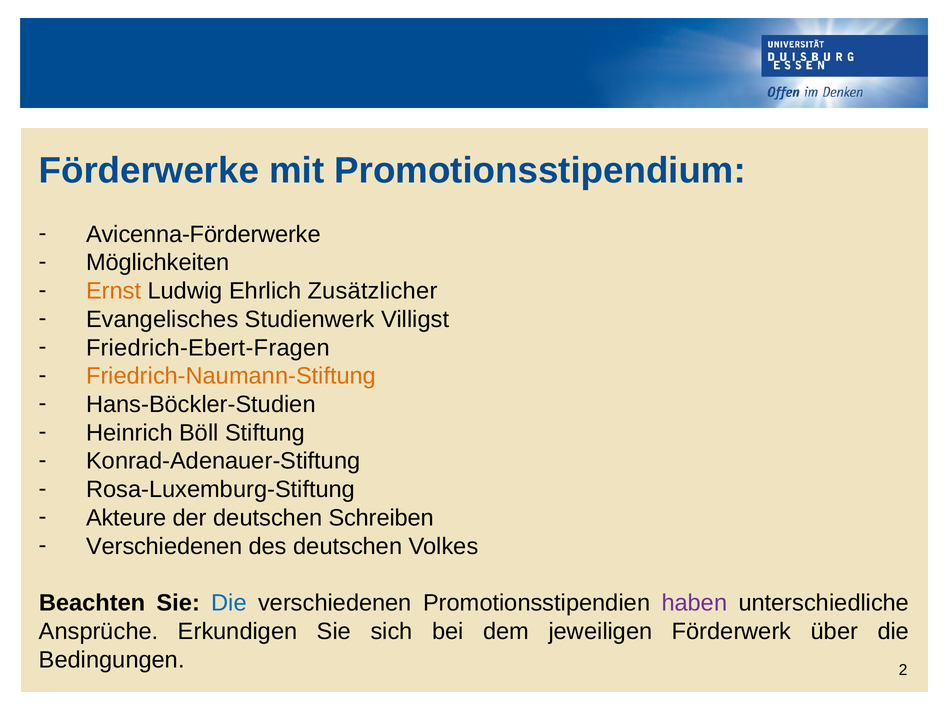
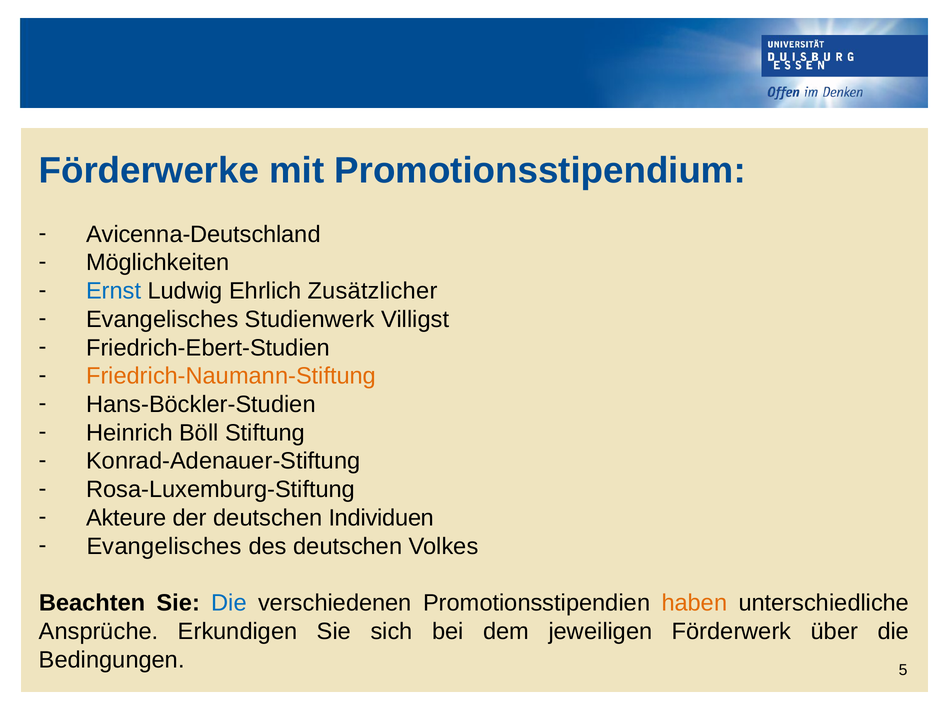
Avicenna-Förderwerke: Avicenna-Förderwerke -> Avicenna-Deutschland (203, 234)
Ernst colour: orange -> blue (114, 291)
Friedrich-Ebert-Fragen: Friedrich-Ebert-Fragen -> Friedrich-Ebert-Studien (208, 348)
Schreiben: Schreiben -> Individuen (381, 518)
Verschiedenen: Verschiedenen -> Evangelisches (164, 546)
haben colour: purple -> orange (694, 603)
2: 2 -> 5 (903, 670)
